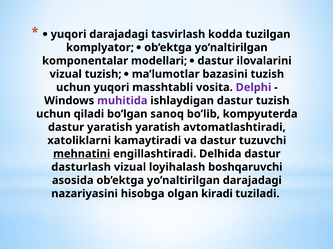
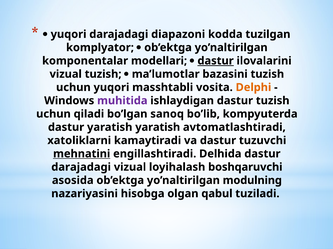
tasvirlash: tasvirlash -> diapazoni (178, 34)
dastur underline: none -> present (216, 61)
Delphi colour: purple -> orange (253, 88)
dasturlash: dasturlash -> darajadagi (81, 168)
yo’naltirilgan darajadagi: darajadagi -> modulning (252, 181)
kiradi: kiradi -> qabul (217, 194)
